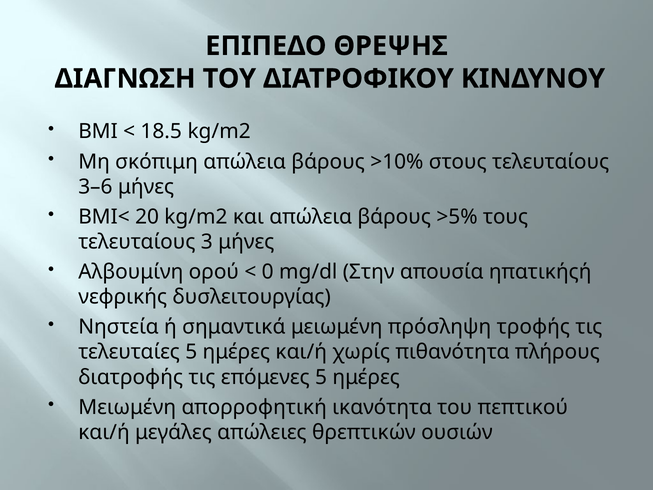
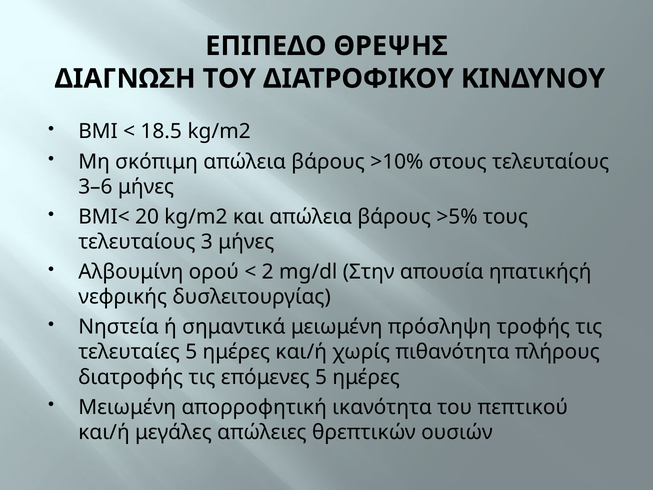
0: 0 -> 2 (268, 272)
